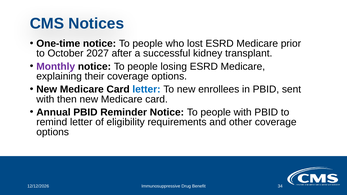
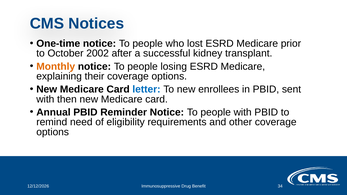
2027: 2027 -> 2002 (98, 53)
Monthly colour: purple -> orange (56, 67)
remind letter: letter -> need (81, 122)
